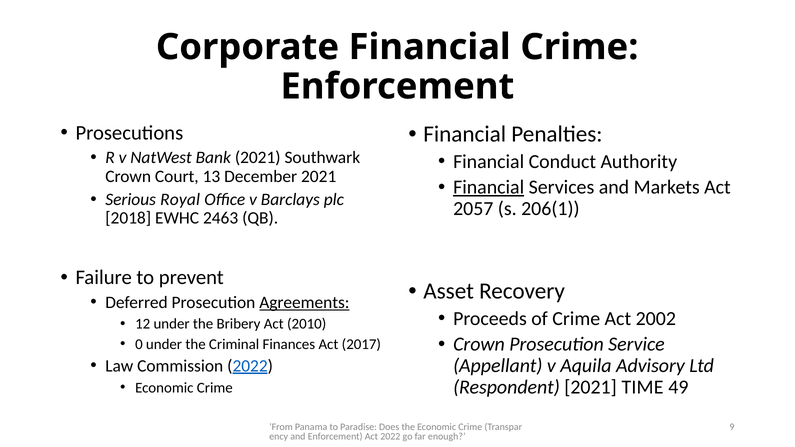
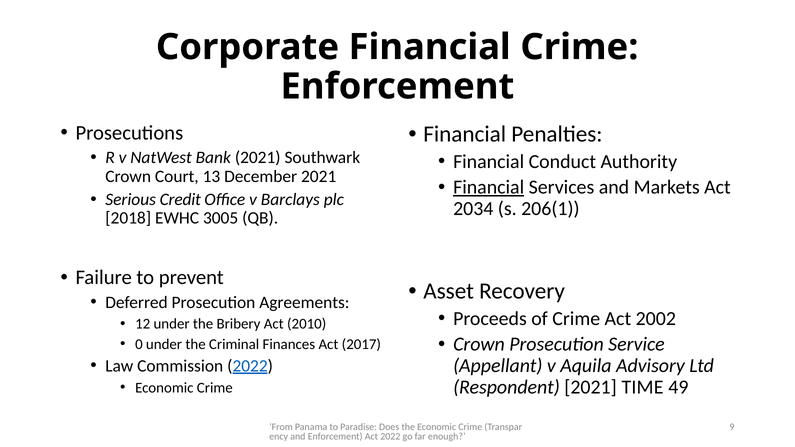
Royal: Royal -> Credit (180, 199)
2057: 2057 -> 2034 (473, 209)
2463: 2463 -> 3005 (221, 218)
Agreements underline: present -> none (304, 302)
